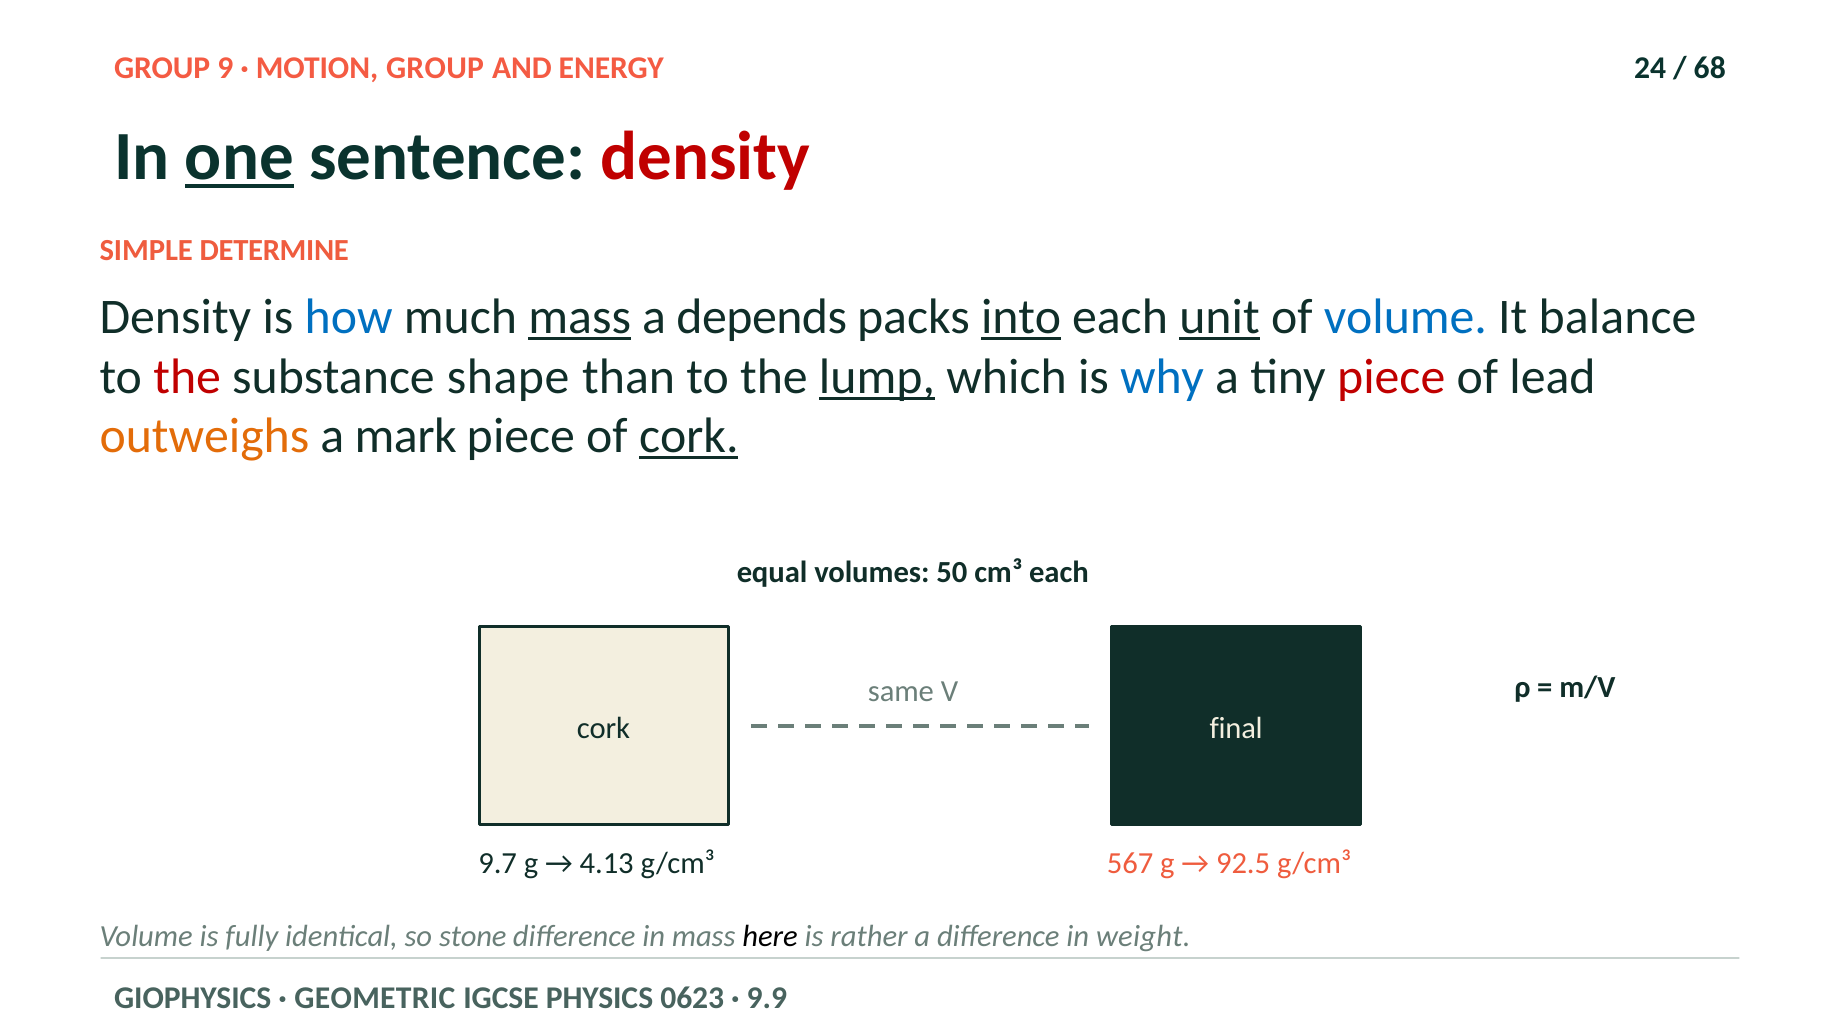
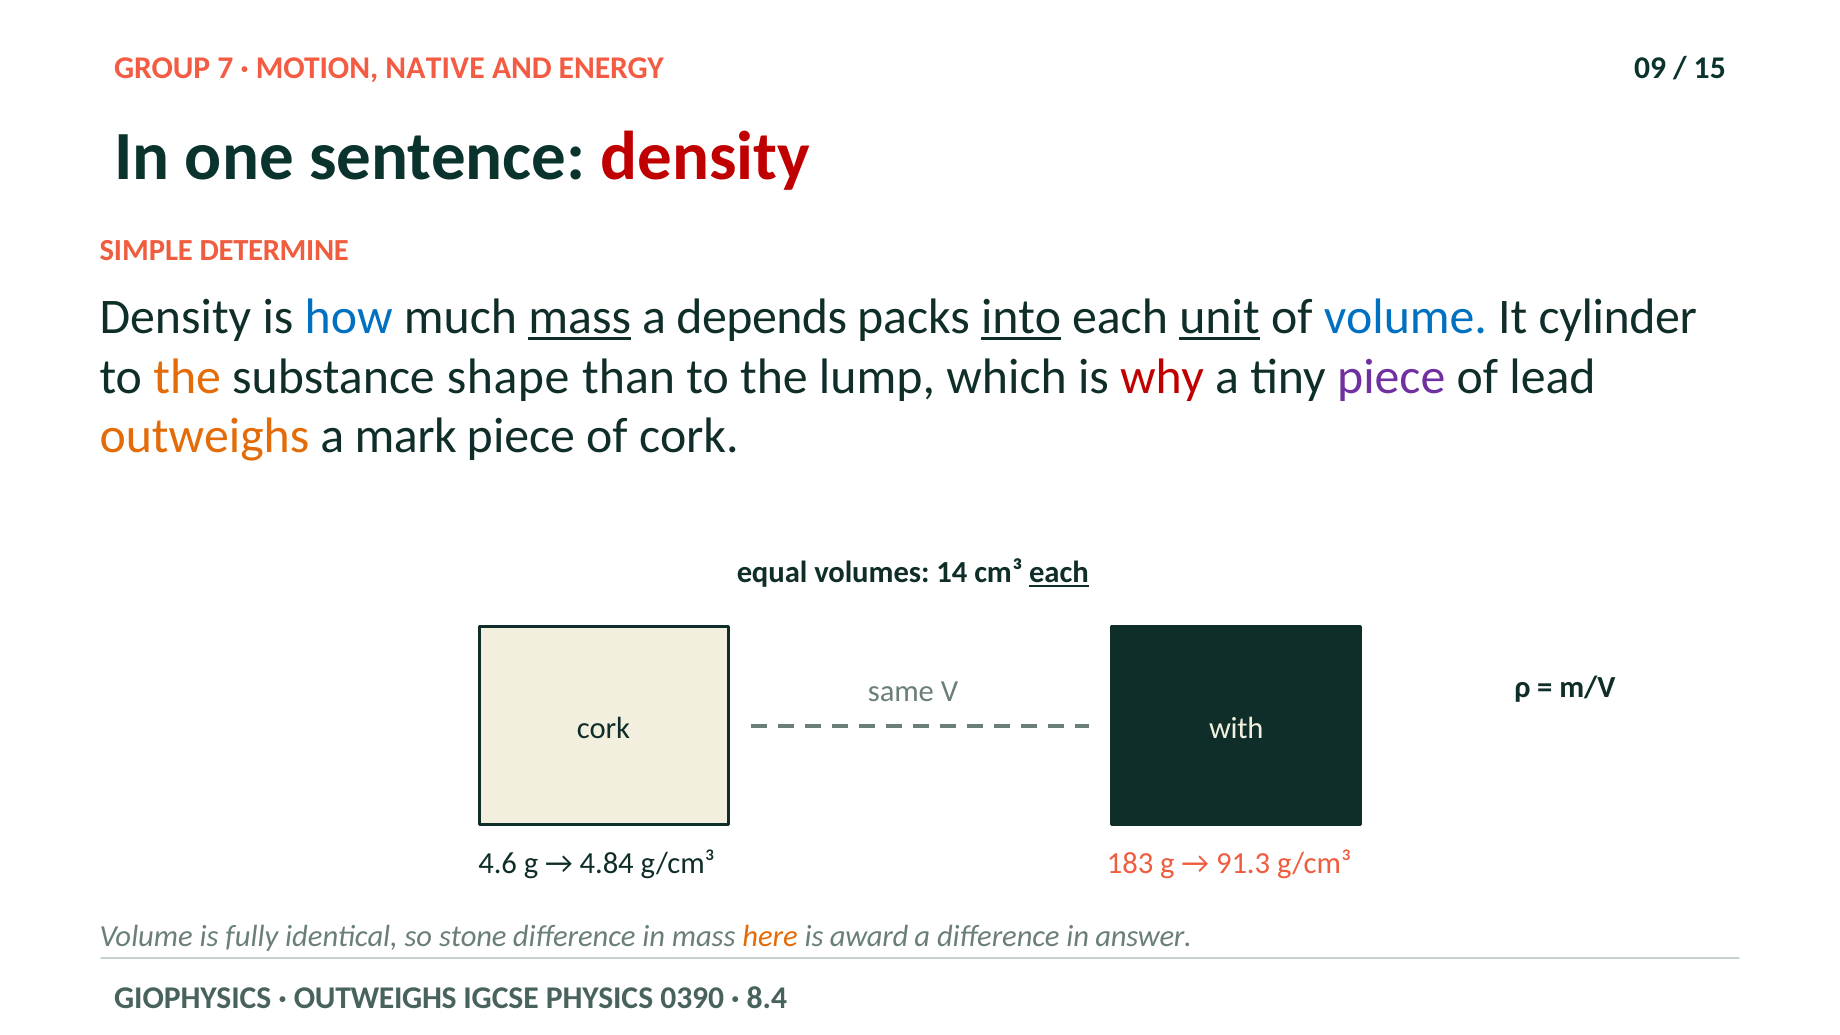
9: 9 -> 7 (225, 68)
MOTION GROUP: GROUP -> NATIVE (435, 68)
24: 24 -> 09 (1650, 68)
68: 68 -> 15 (1710, 68)
one underline: present -> none (239, 156)
balance: balance -> cylinder (1618, 317)
the colour: red -> orange (187, 377)
lump underline: present -> none (877, 377)
why colour: blue -> red (1162, 377)
piece colour: red -> purple (1391, 377)
cork underline: present -> none (689, 437)
50: 50 -> 14 (952, 573)
each underline: none -> present (1059, 573)
final: final -> with (1236, 728)
9.7: 9.7 -> 4.6 (498, 863)
4.13: 4.13 -> 4.84 (607, 863)
567: 567 -> 183 (1130, 863)
92.5: 92.5 -> 91.3 (1243, 863)
here colour: black -> orange (770, 937)
rather: rather -> award (869, 937)
weight: weight -> answer (1144, 937)
GEOMETRIC: GEOMETRIC -> OUTWEIGHS (375, 998)
0623: 0623 -> 0390 (692, 998)
9.9: 9.9 -> 8.4 (767, 998)
